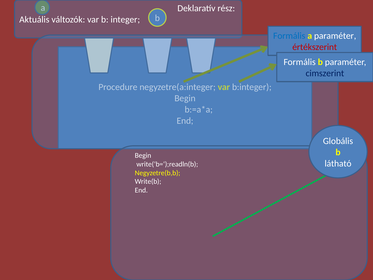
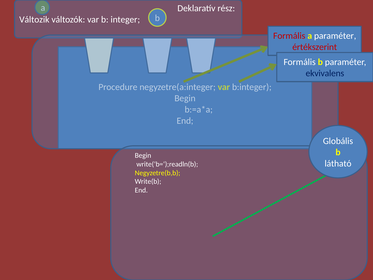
Aktuális: Aktuális -> Változik (34, 20)
Formális colour: blue -> red (289, 36)
cimszerint: cimszerint -> ekvivalens (325, 73)
